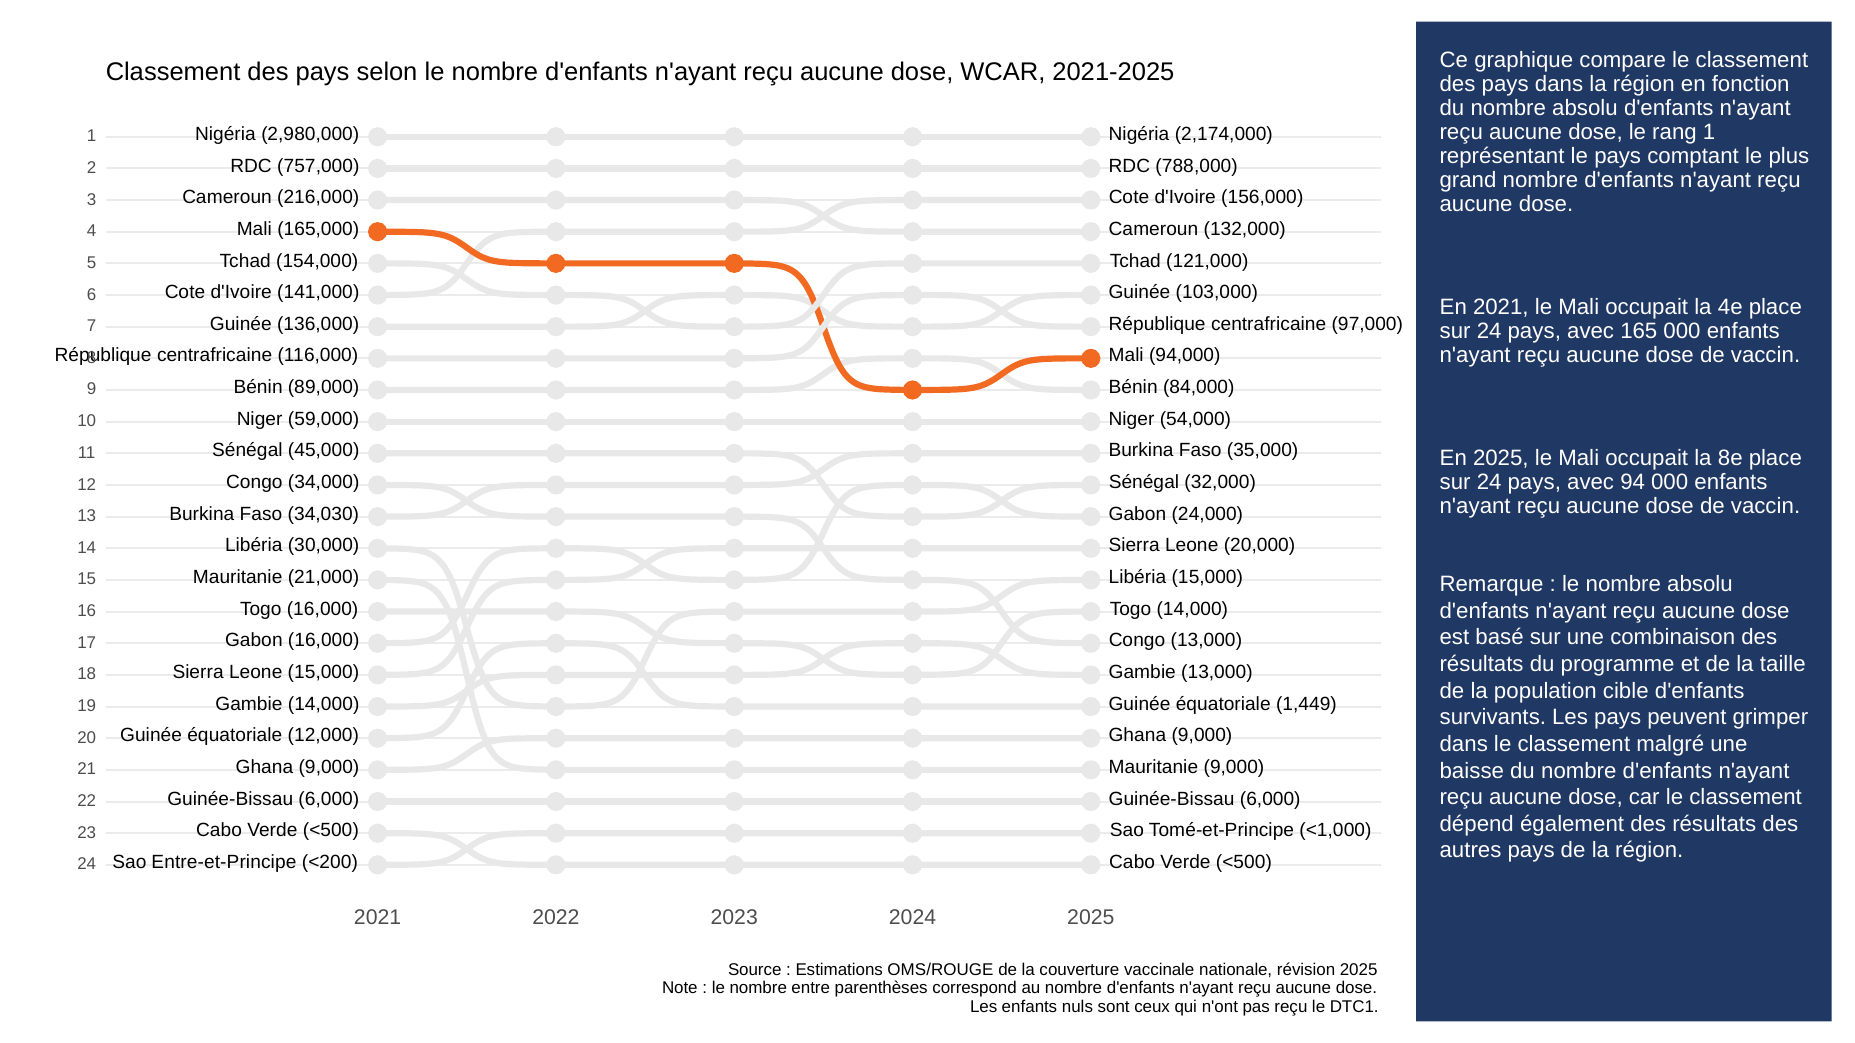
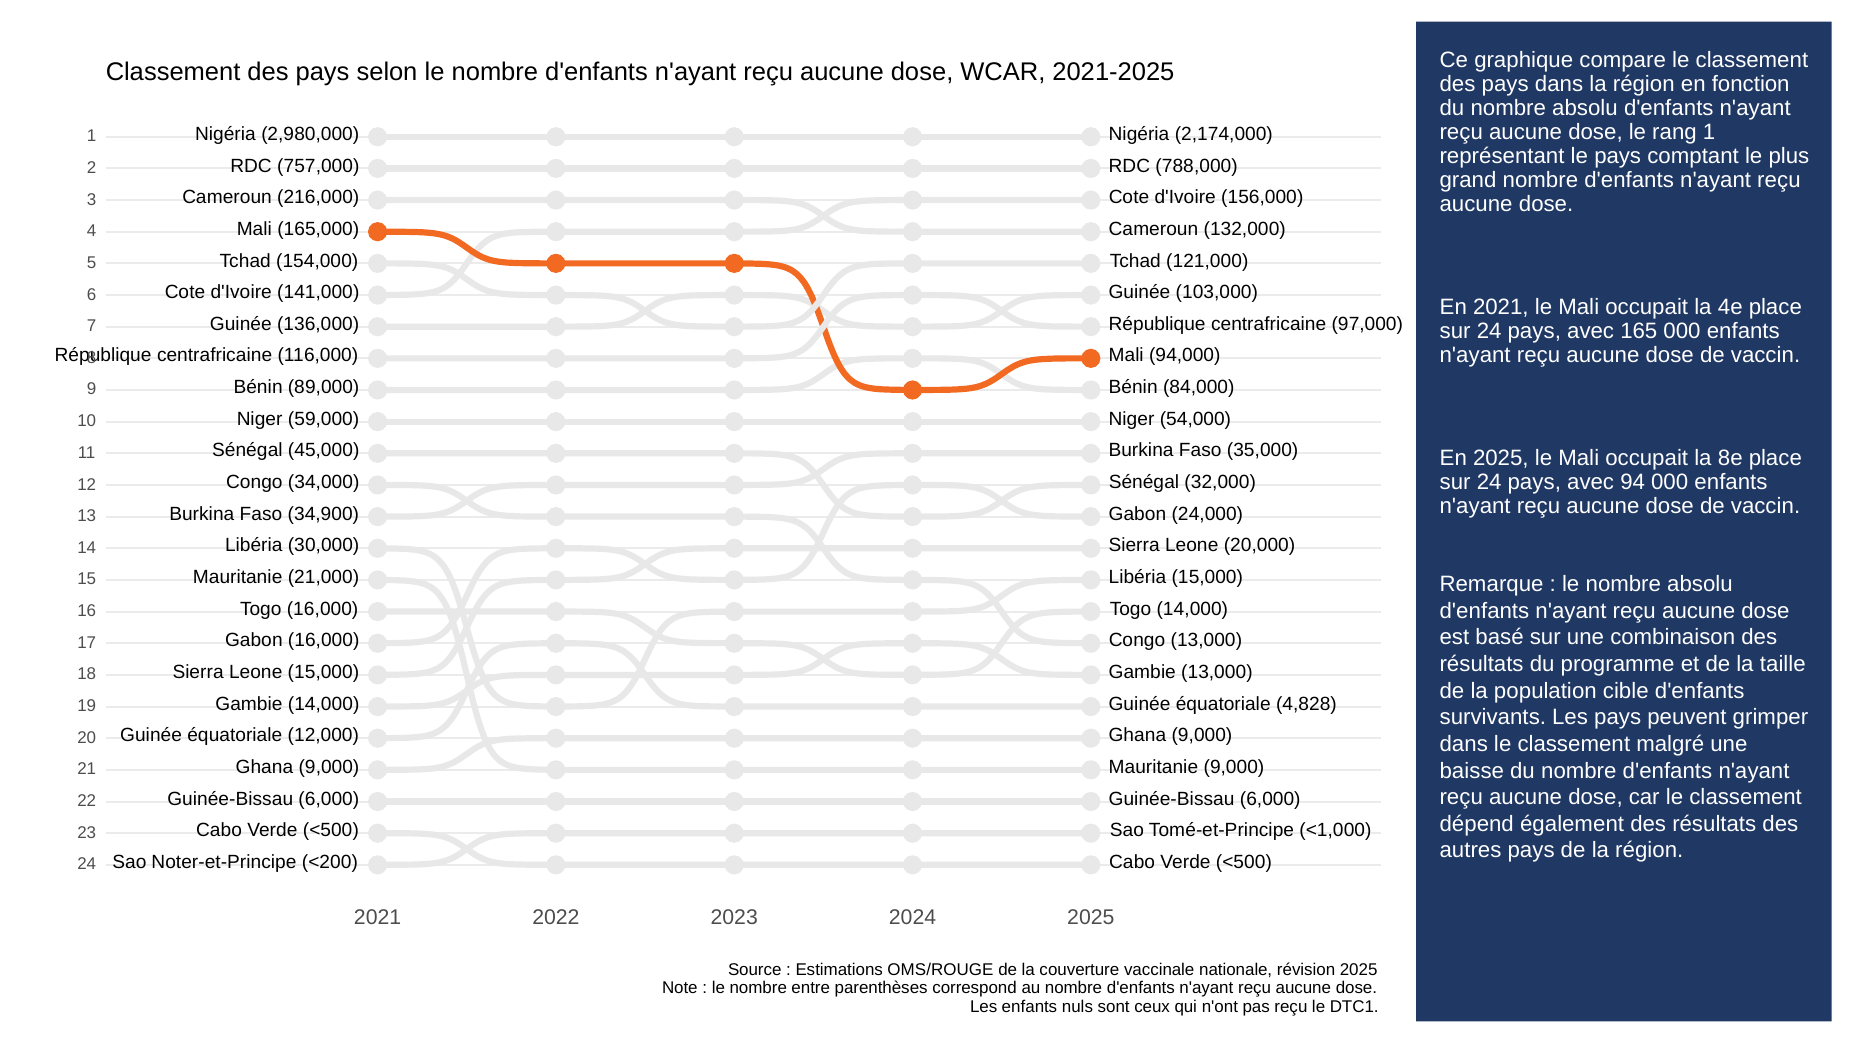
34,030: 34,030 -> 34,900 (323, 514)
1,449: 1,449 -> 4,828 (1306, 704)
Entre-et-Principe: Entre-et-Principe -> Noter-et-Principe (224, 863)
